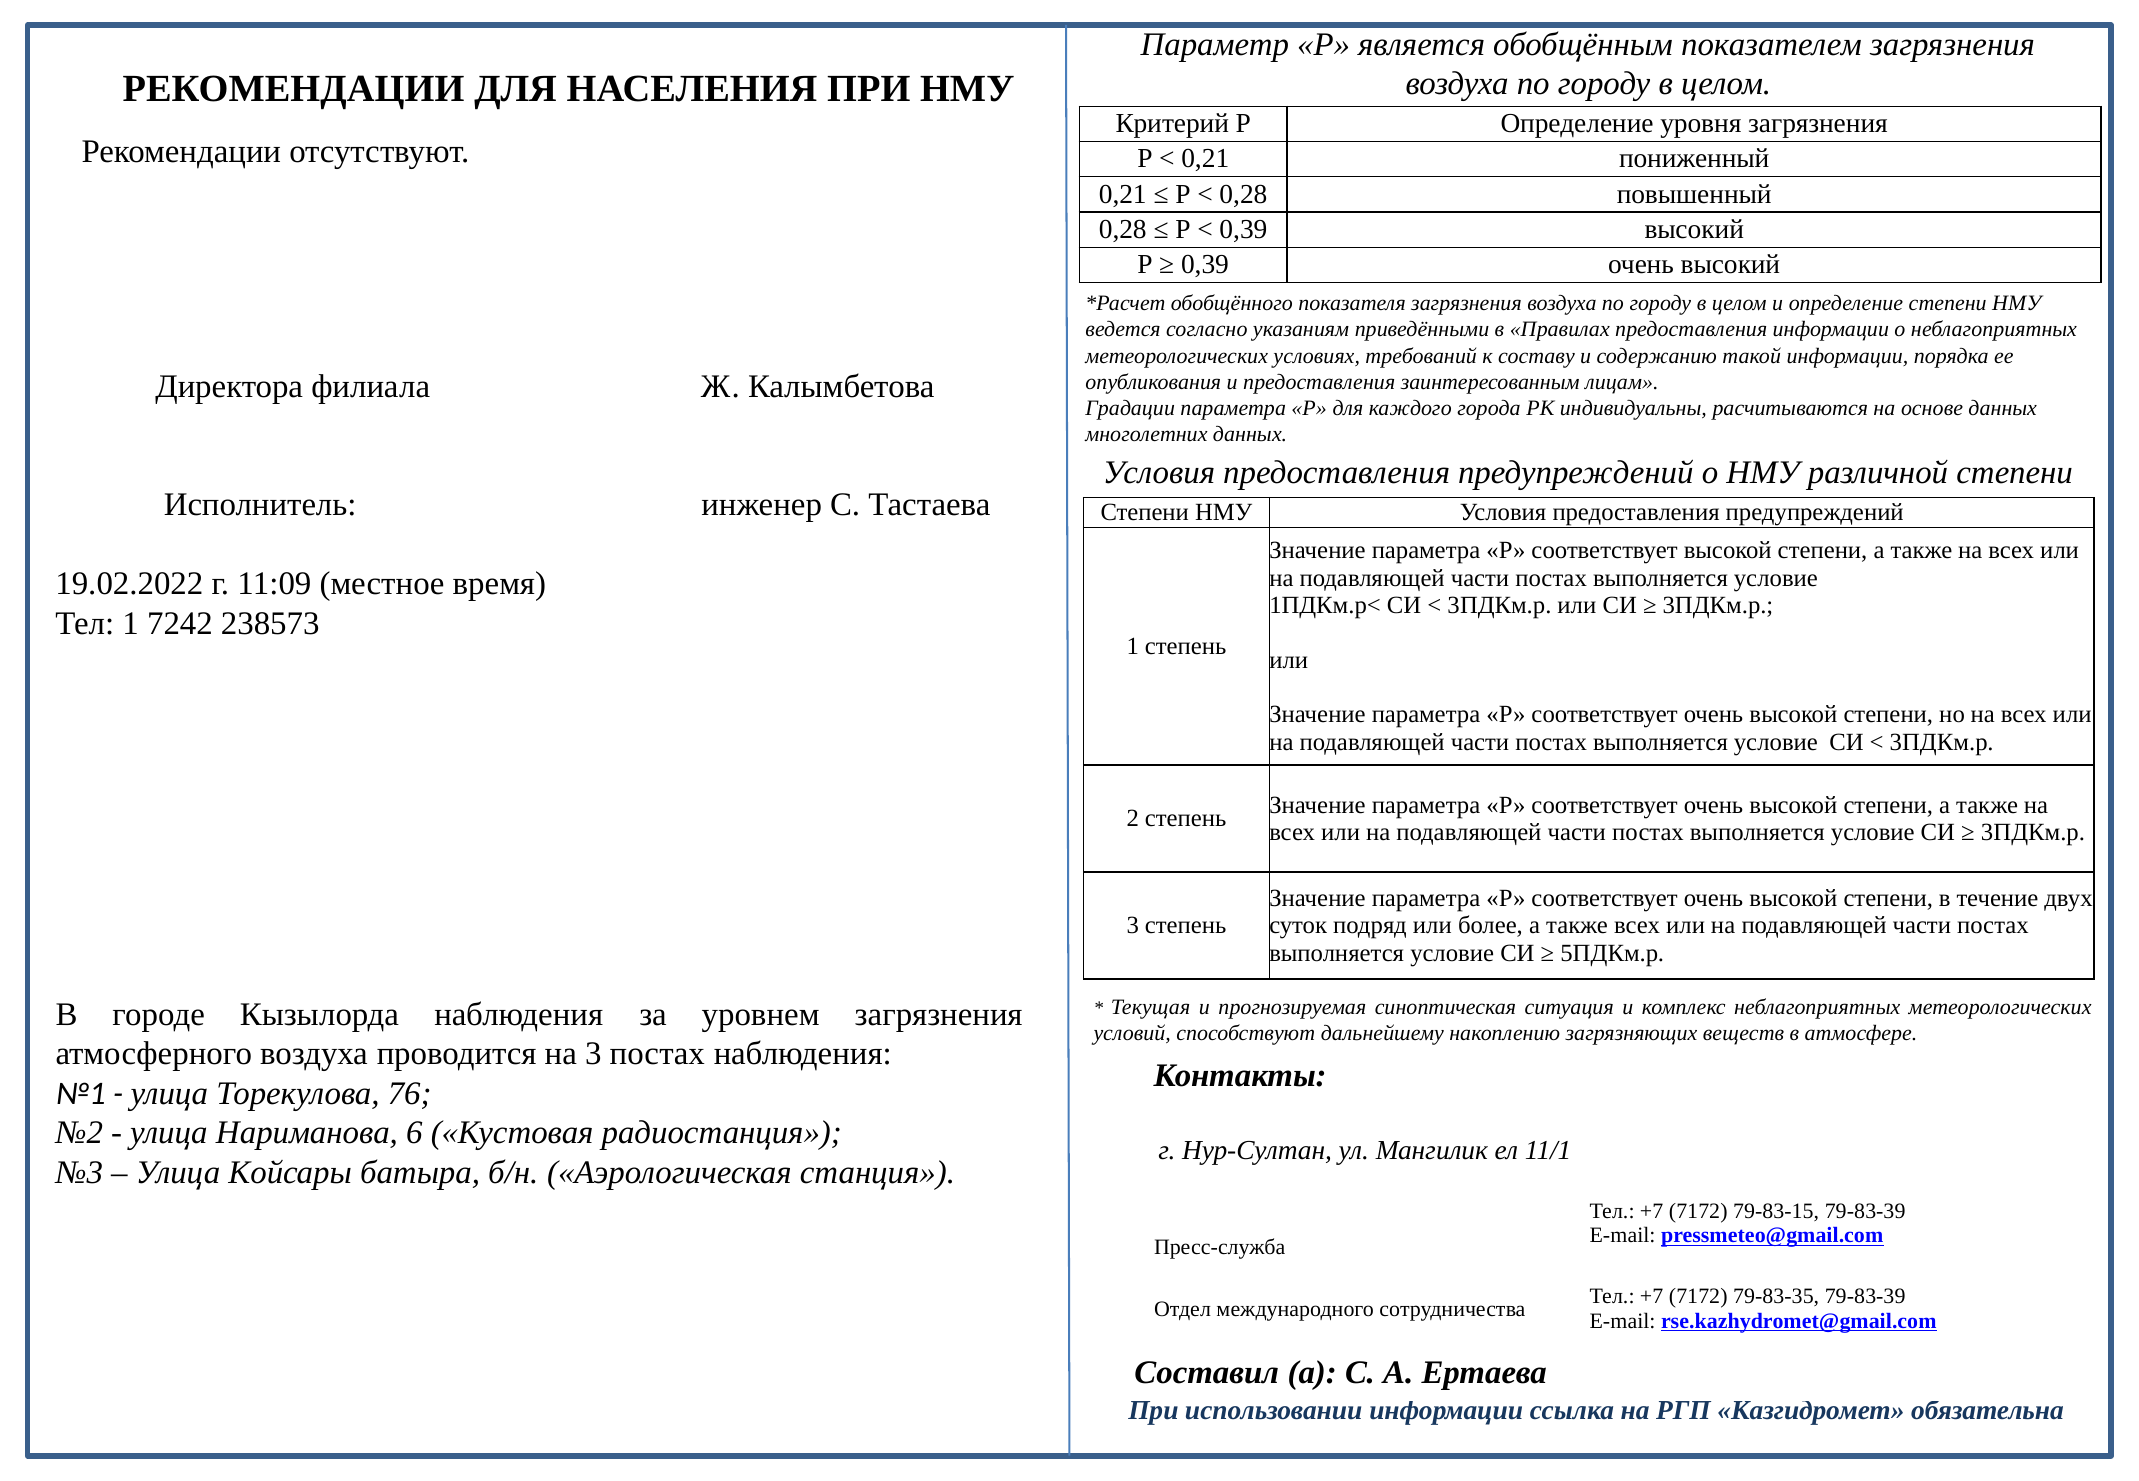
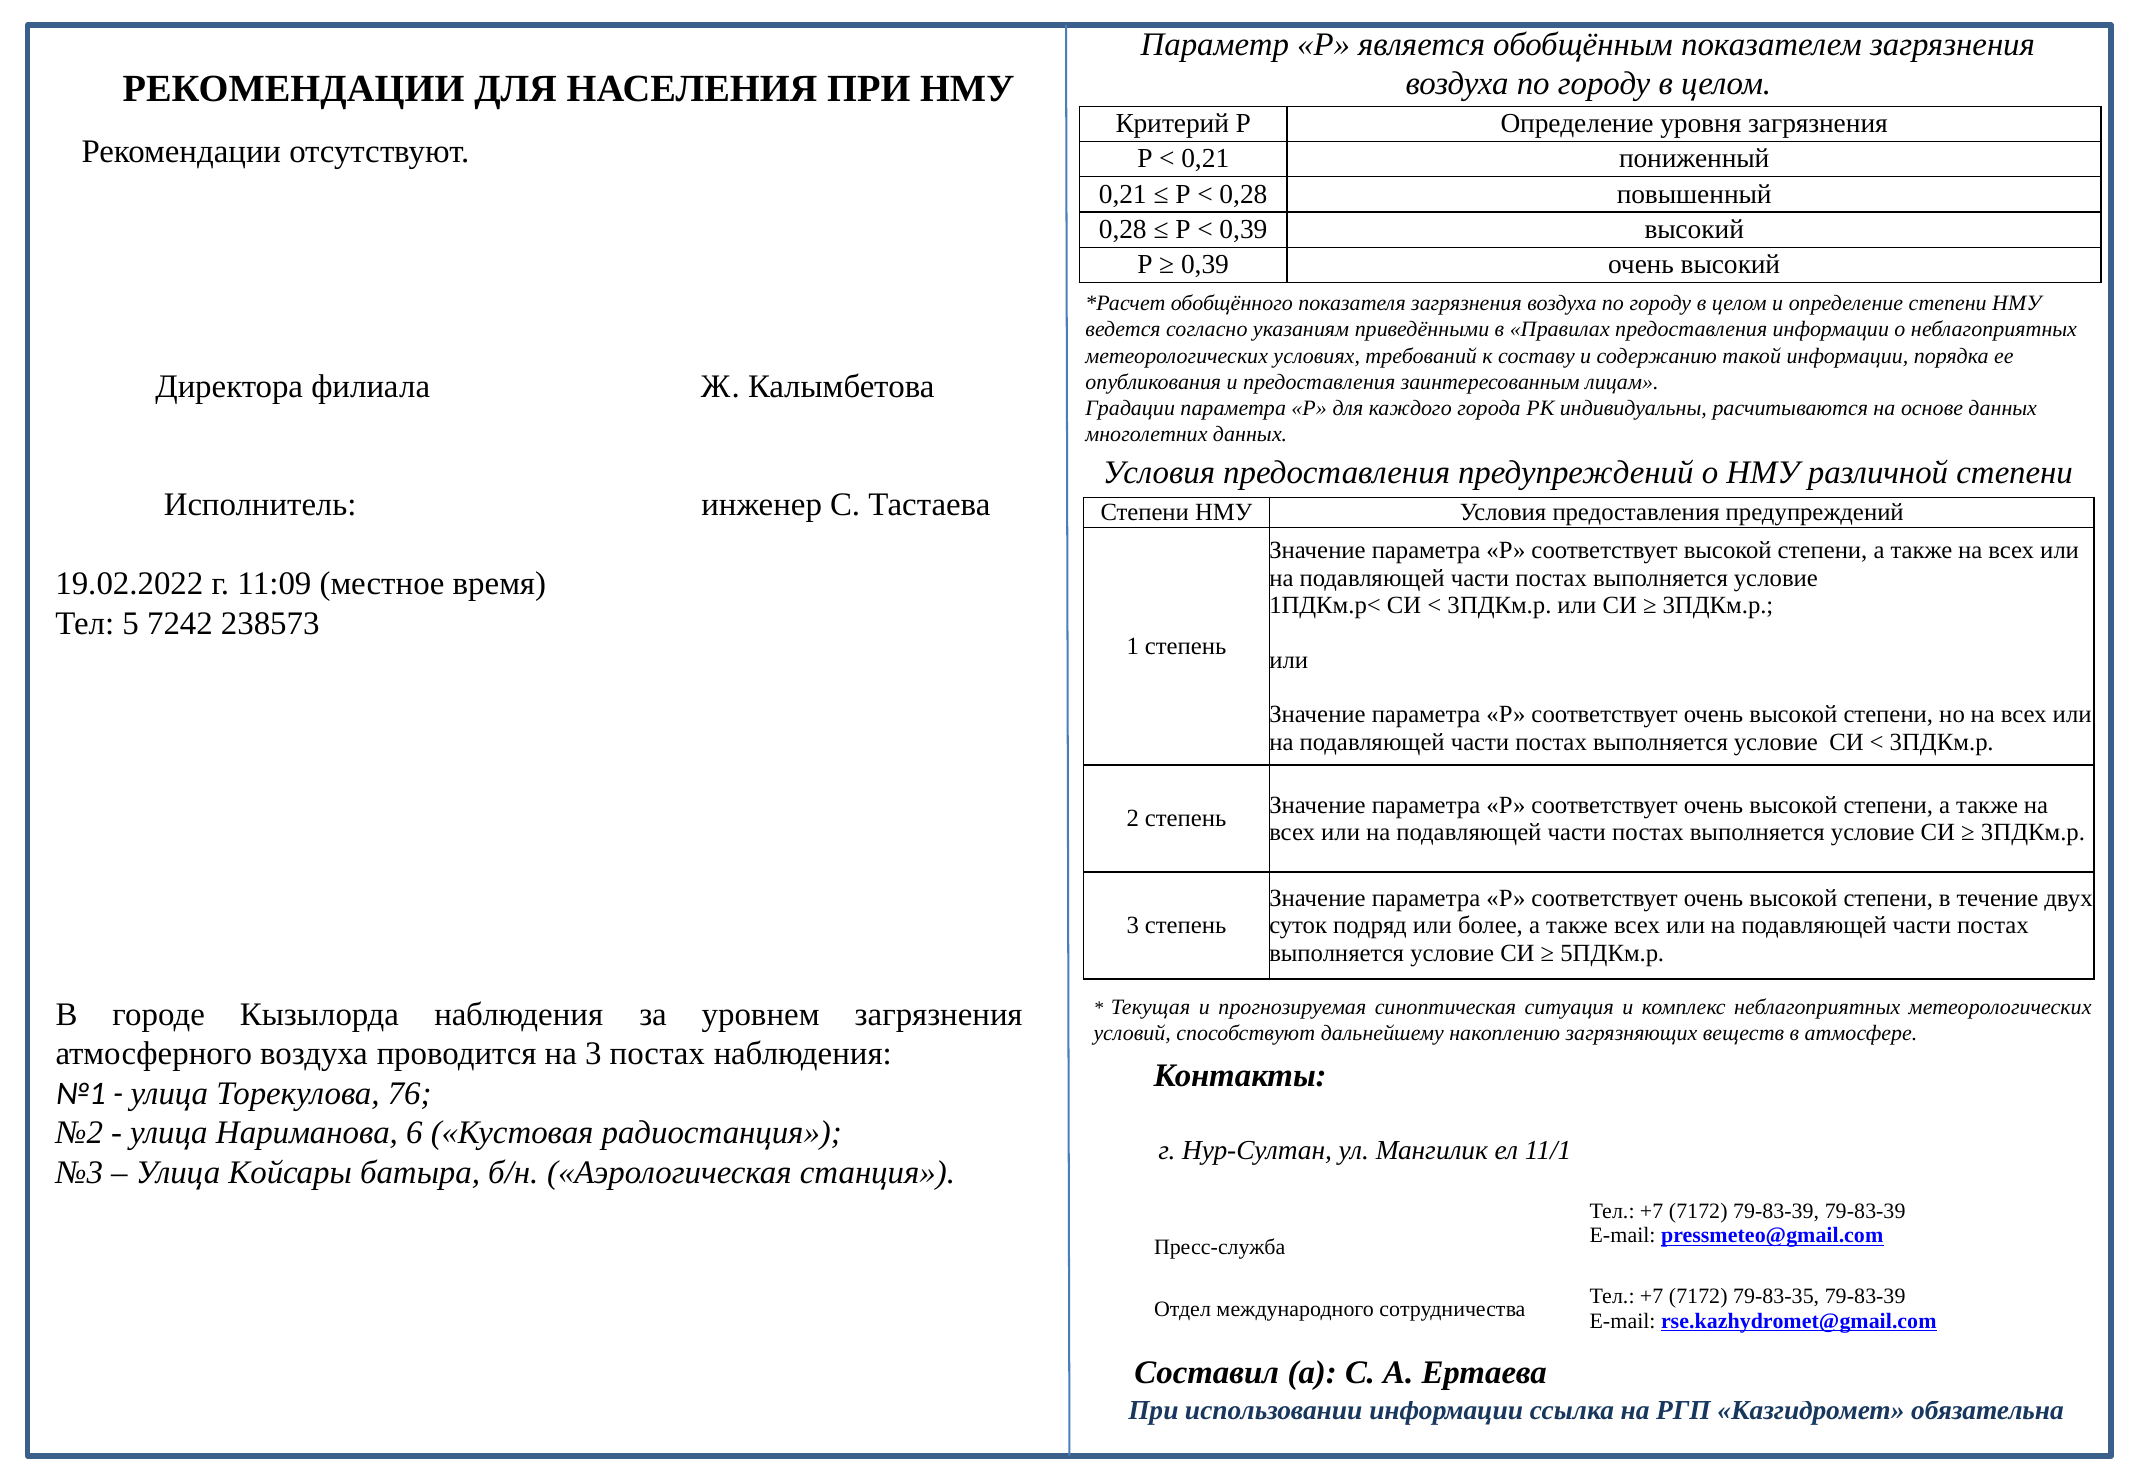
Тел 1: 1 -> 5 (131, 623)
7172 79-83-15: 79-83-15 -> 79-83-39 (1776, 1211)
